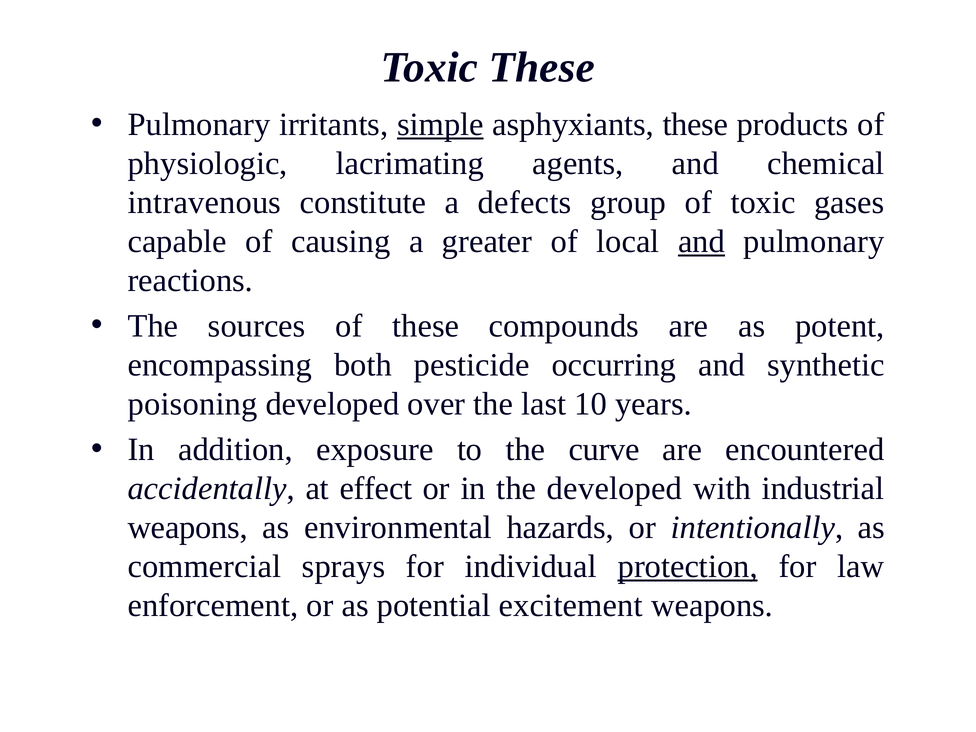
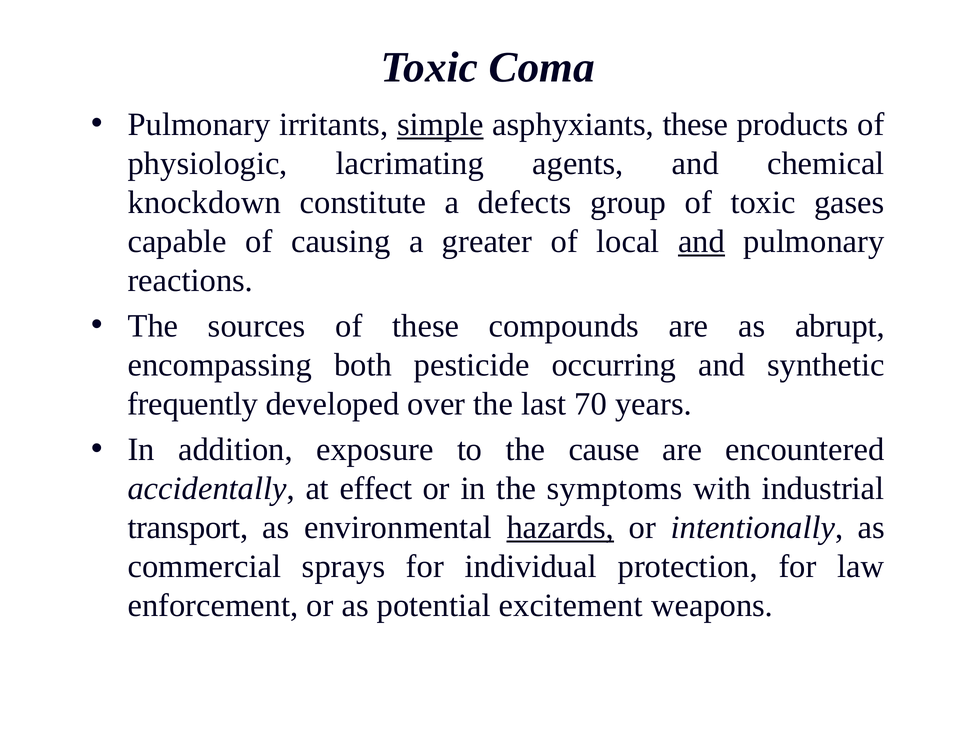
Toxic These: These -> Coma (542, 67)
intravenous: intravenous -> knockdown (204, 202)
potent: potent -> abrupt (840, 326)
poisoning: poisoning -> frequently (193, 404)
10: 10 -> 70 (591, 404)
curve: curve -> cause (604, 450)
the developed: developed -> symptoms (615, 489)
weapons: weapons -> transport (188, 528)
hazards underline: none -> present (560, 528)
protection underline: present -> none (688, 567)
